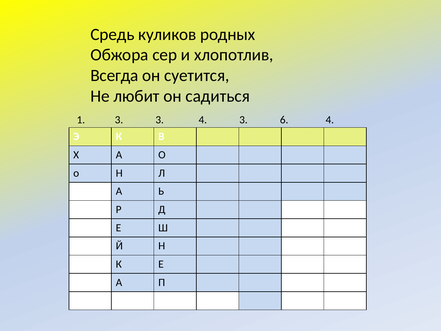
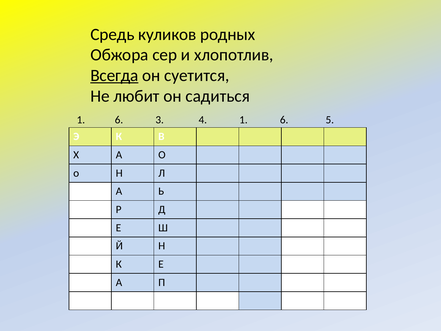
Всегда underline: none -> present (115, 76)
3: 3 -> 6 (119, 120)
4 3: 3 -> 1 (243, 120)
6 4: 4 -> 5 (330, 120)
